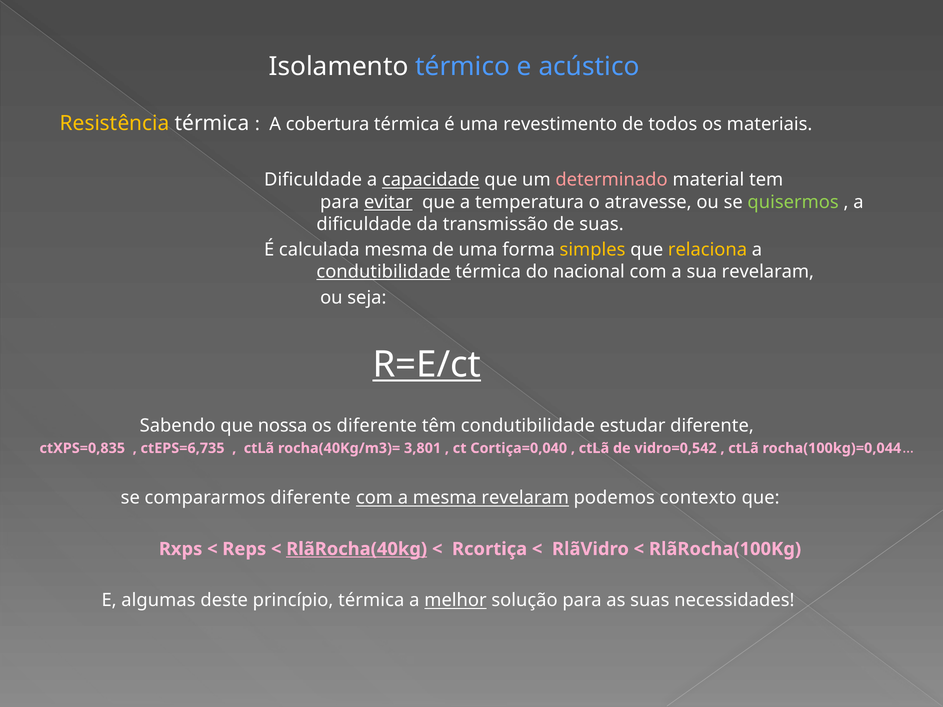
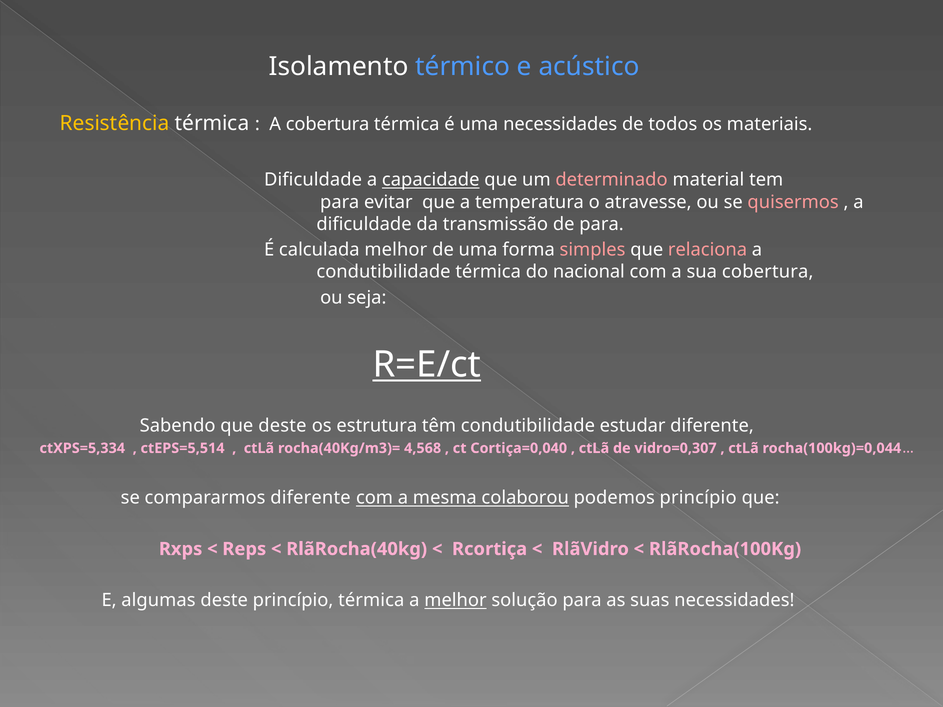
uma revestimento: revestimento -> necessidades (560, 124)
evitar underline: present -> none (388, 202)
quisermos colour: light green -> pink (793, 202)
de suas: suas -> para (602, 224)
calculada mesma: mesma -> melhor (396, 250)
simples colour: yellow -> pink (593, 250)
relaciona colour: yellow -> pink (708, 250)
condutibilidade underline: present -> none (383, 272)
sua revelaram: revelaram -> cobertura (768, 272)
que nossa: nossa -> deste (282, 426)
os diferente: diferente -> estrutura (377, 426)
ctXPS=0,835: ctXPS=0,835 -> ctXPS=5,334 (82, 448)
ctEPS=6,735: ctEPS=6,735 -> ctEPS=5,514 (183, 448)
3,801: 3,801 -> 4,568 (423, 448)
vidro=0,542: vidro=0,542 -> vidro=0,307 (676, 448)
mesma revelaram: revelaram -> colaborou (525, 498)
podemos contexto: contexto -> princípio (698, 498)
RlãRocha(40kg underline: present -> none (357, 549)
